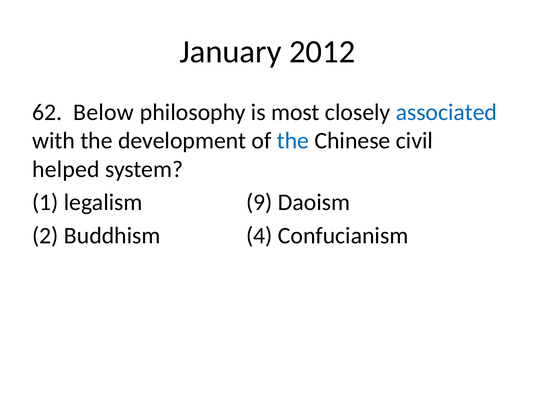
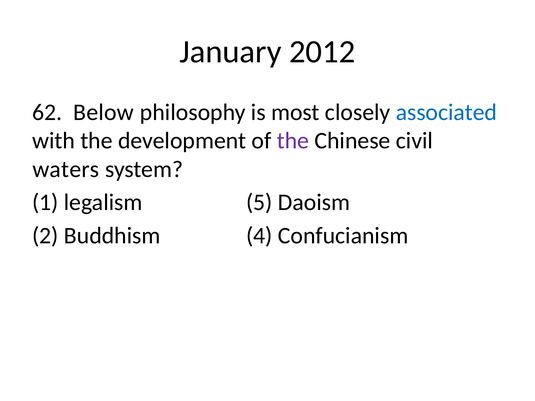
the colour: blue -> purple (293, 141)
helped: helped -> waters (66, 169)
9: 9 -> 5 (259, 203)
